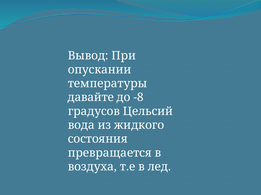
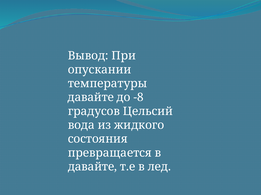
воздуха: воздуха -> давайте (92, 167)
